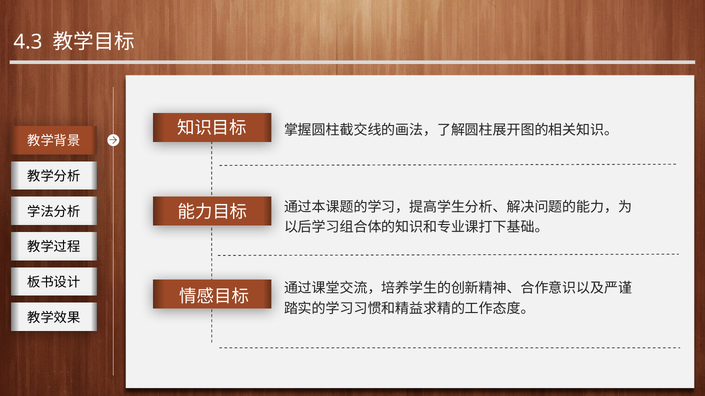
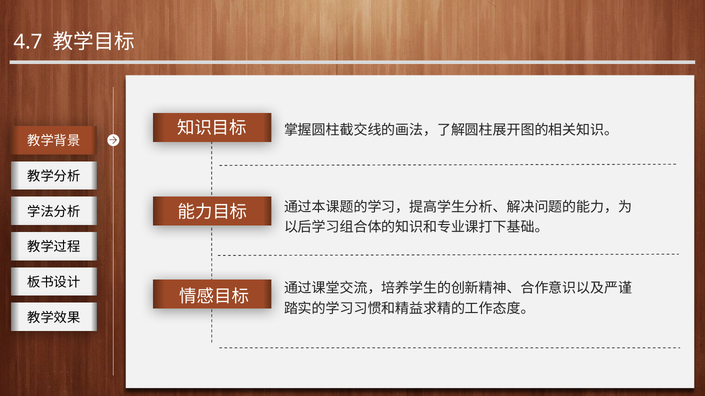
4.3: 4.3 -> 4.7 (28, 42)
